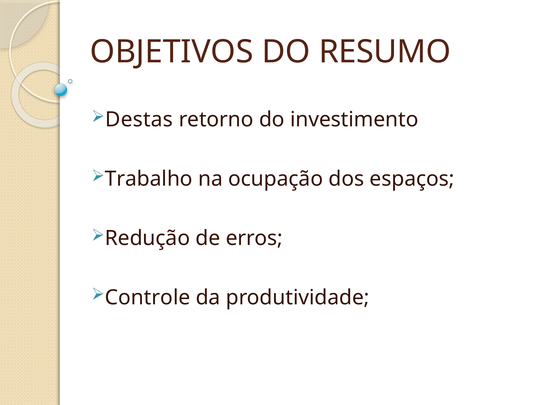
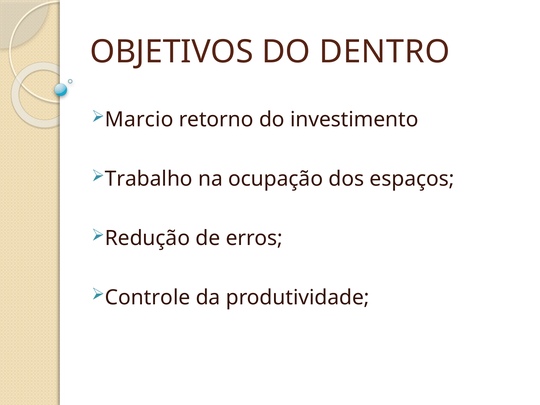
RESUMO: RESUMO -> DENTRO (385, 52)
Destas: Destas -> Marcio (139, 120)
